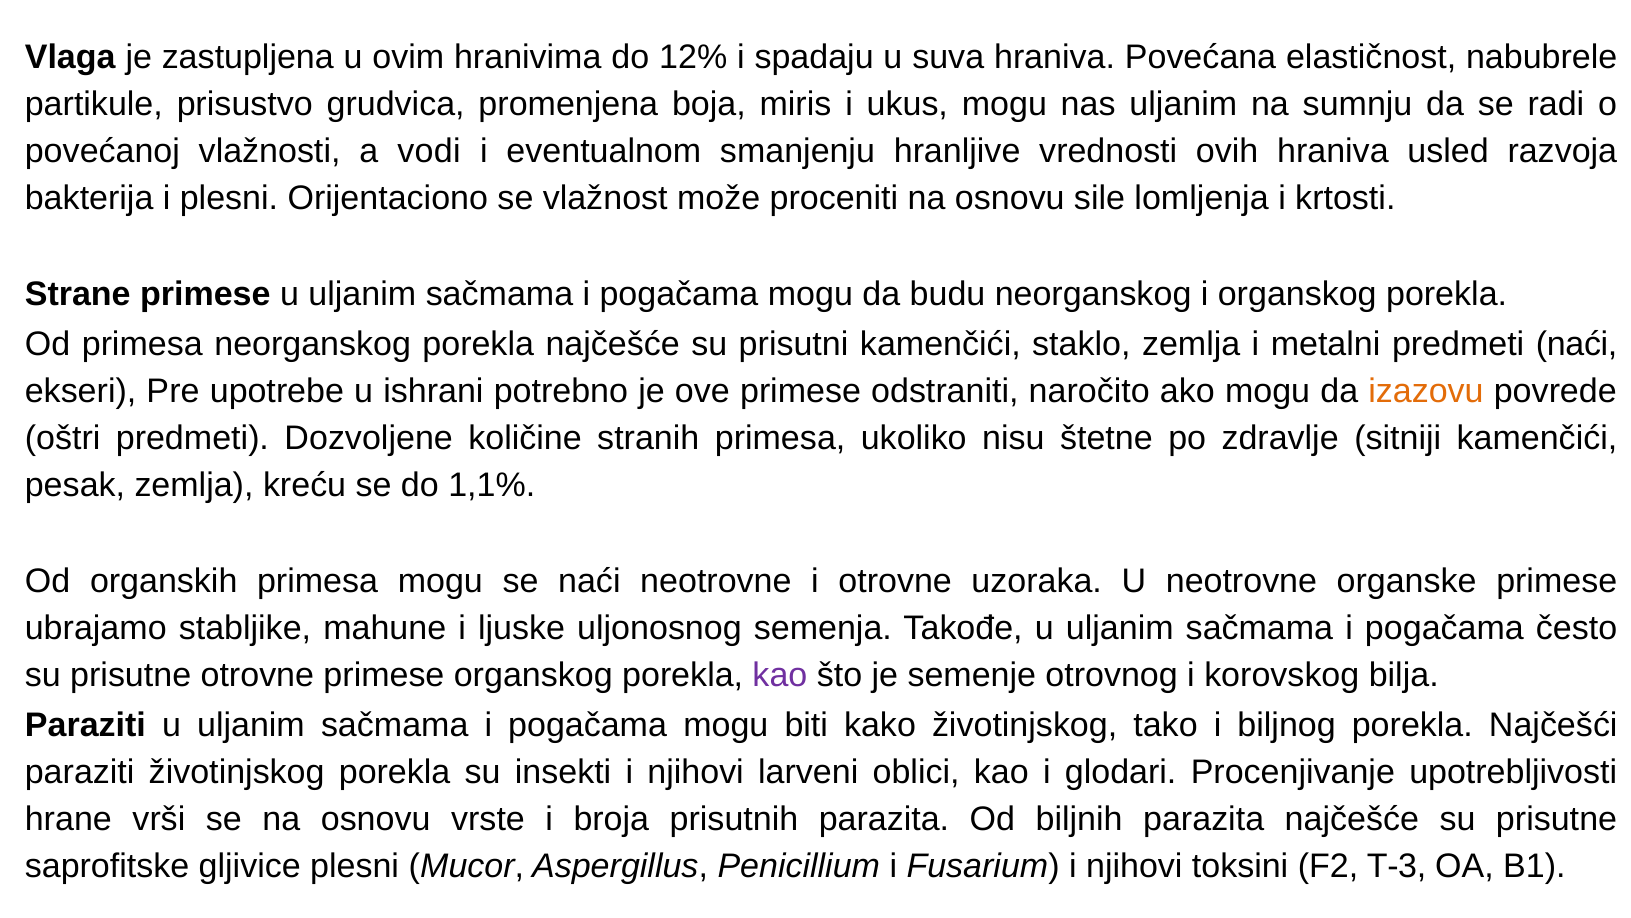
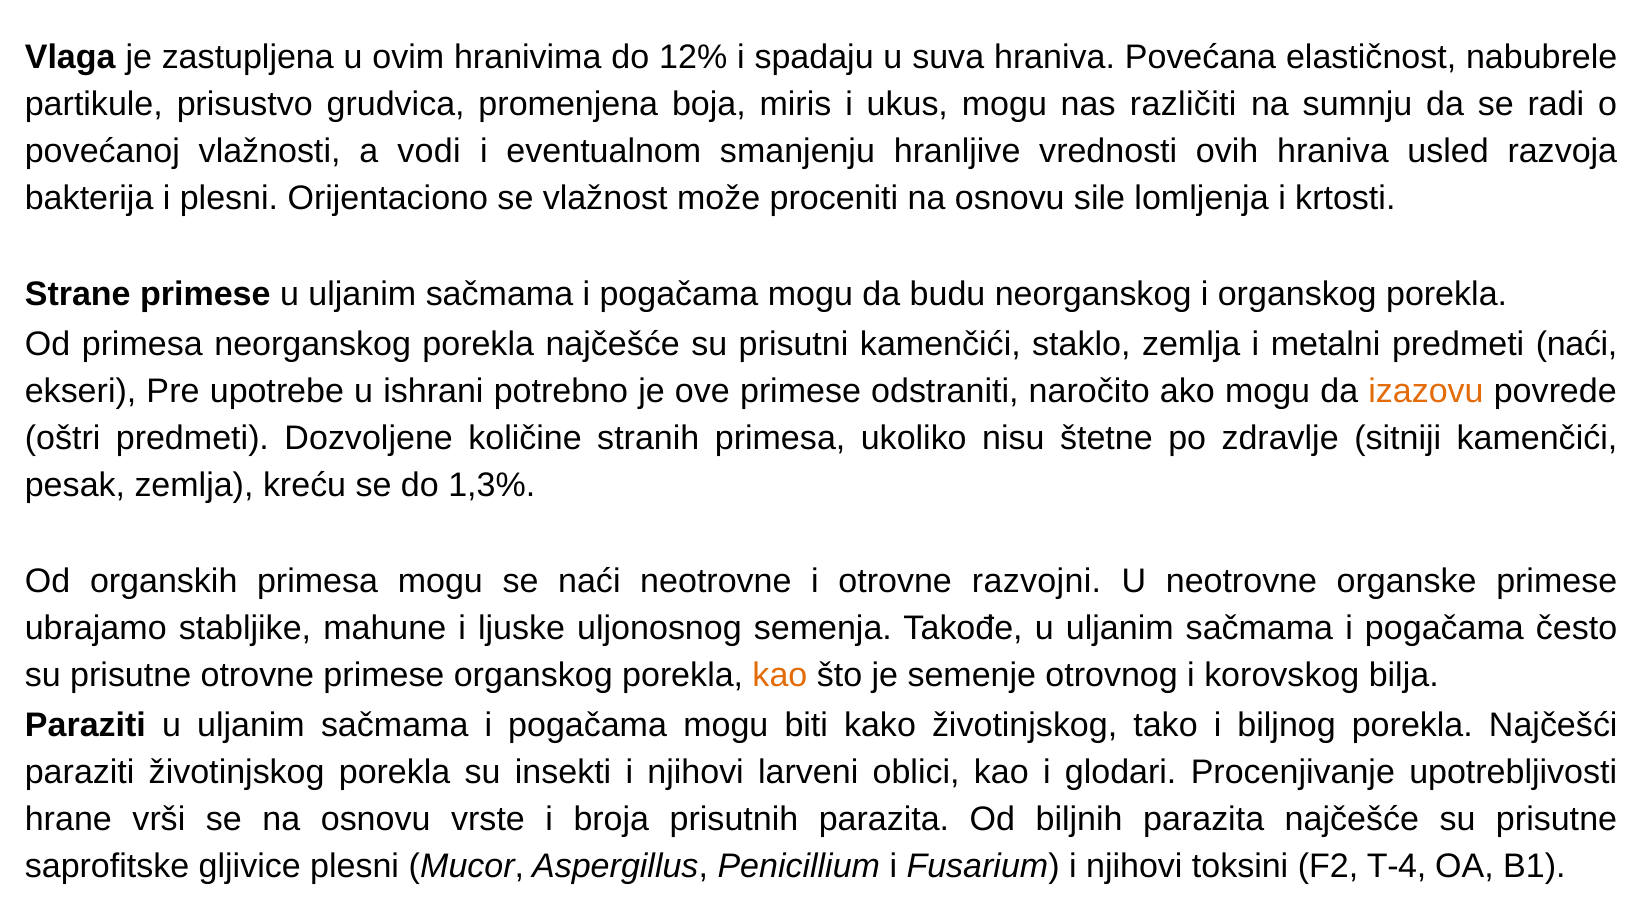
nas uljanim: uljanim -> različiti (1183, 104)
1,1%: 1,1% -> 1,3% (492, 485)
uzoraka: uzoraka -> razvojni (1036, 581)
kao colour: purple -> orange (780, 675)
T-3: T-3 -> T-4 (1397, 866)
